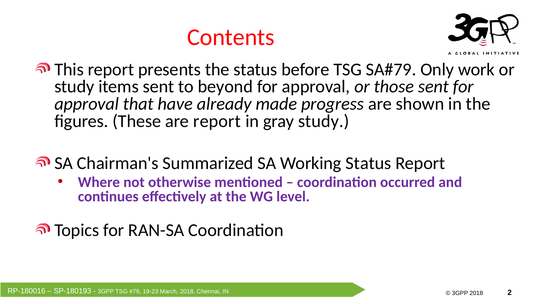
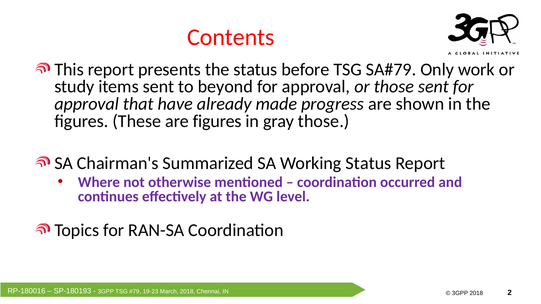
are report: report -> figures (217, 121)
gray study: study -> those (324, 121)
